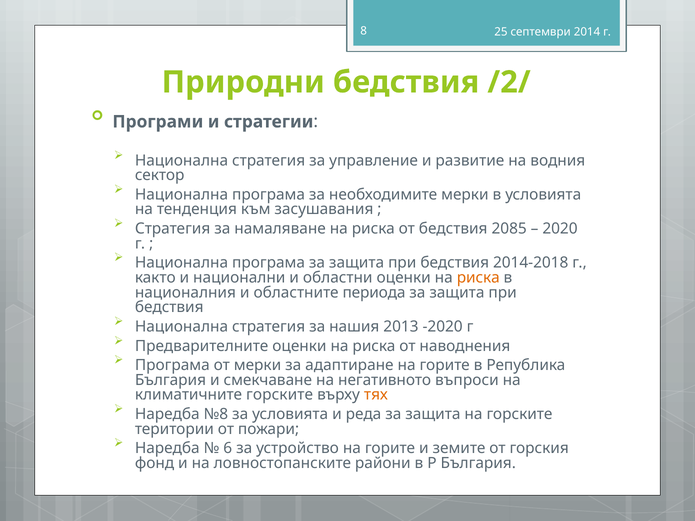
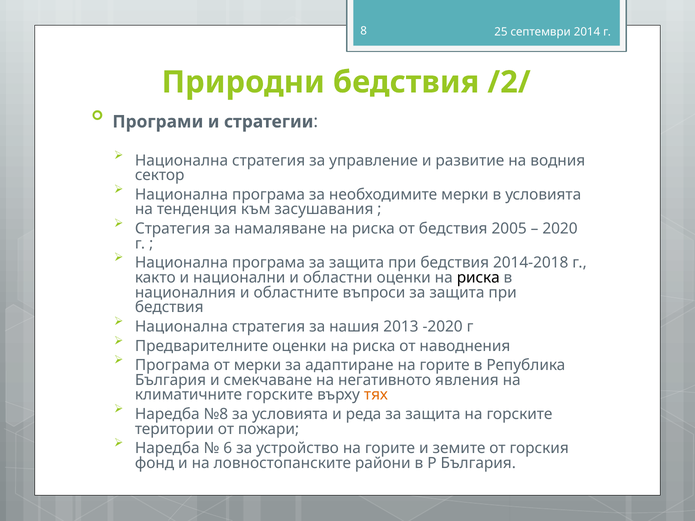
2085: 2085 -> 2005 (509, 229)
риска colour: orange -> black (478, 278)
периода: периода -> въпроси (374, 293)
въпроси: въпроси -> явления (467, 380)
